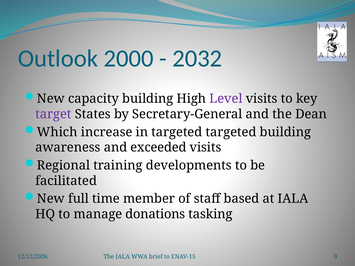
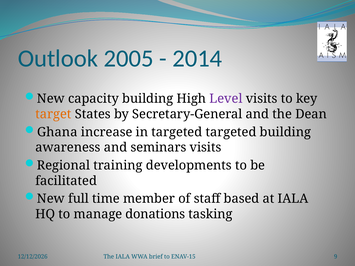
2000: 2000 -> 2005 (129, 59)
2032: 2032 -> 2014 (197, 59)
target colour: purple -> orange (53, 114)
Which: Which -> Ghana (57, 132)
exceeded: exceeded -> seminars (158, 148)
